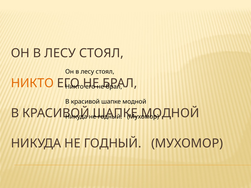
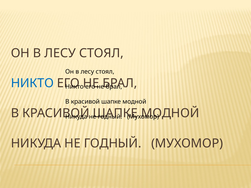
НИКТО colour: orange -> blue (32, 83)
